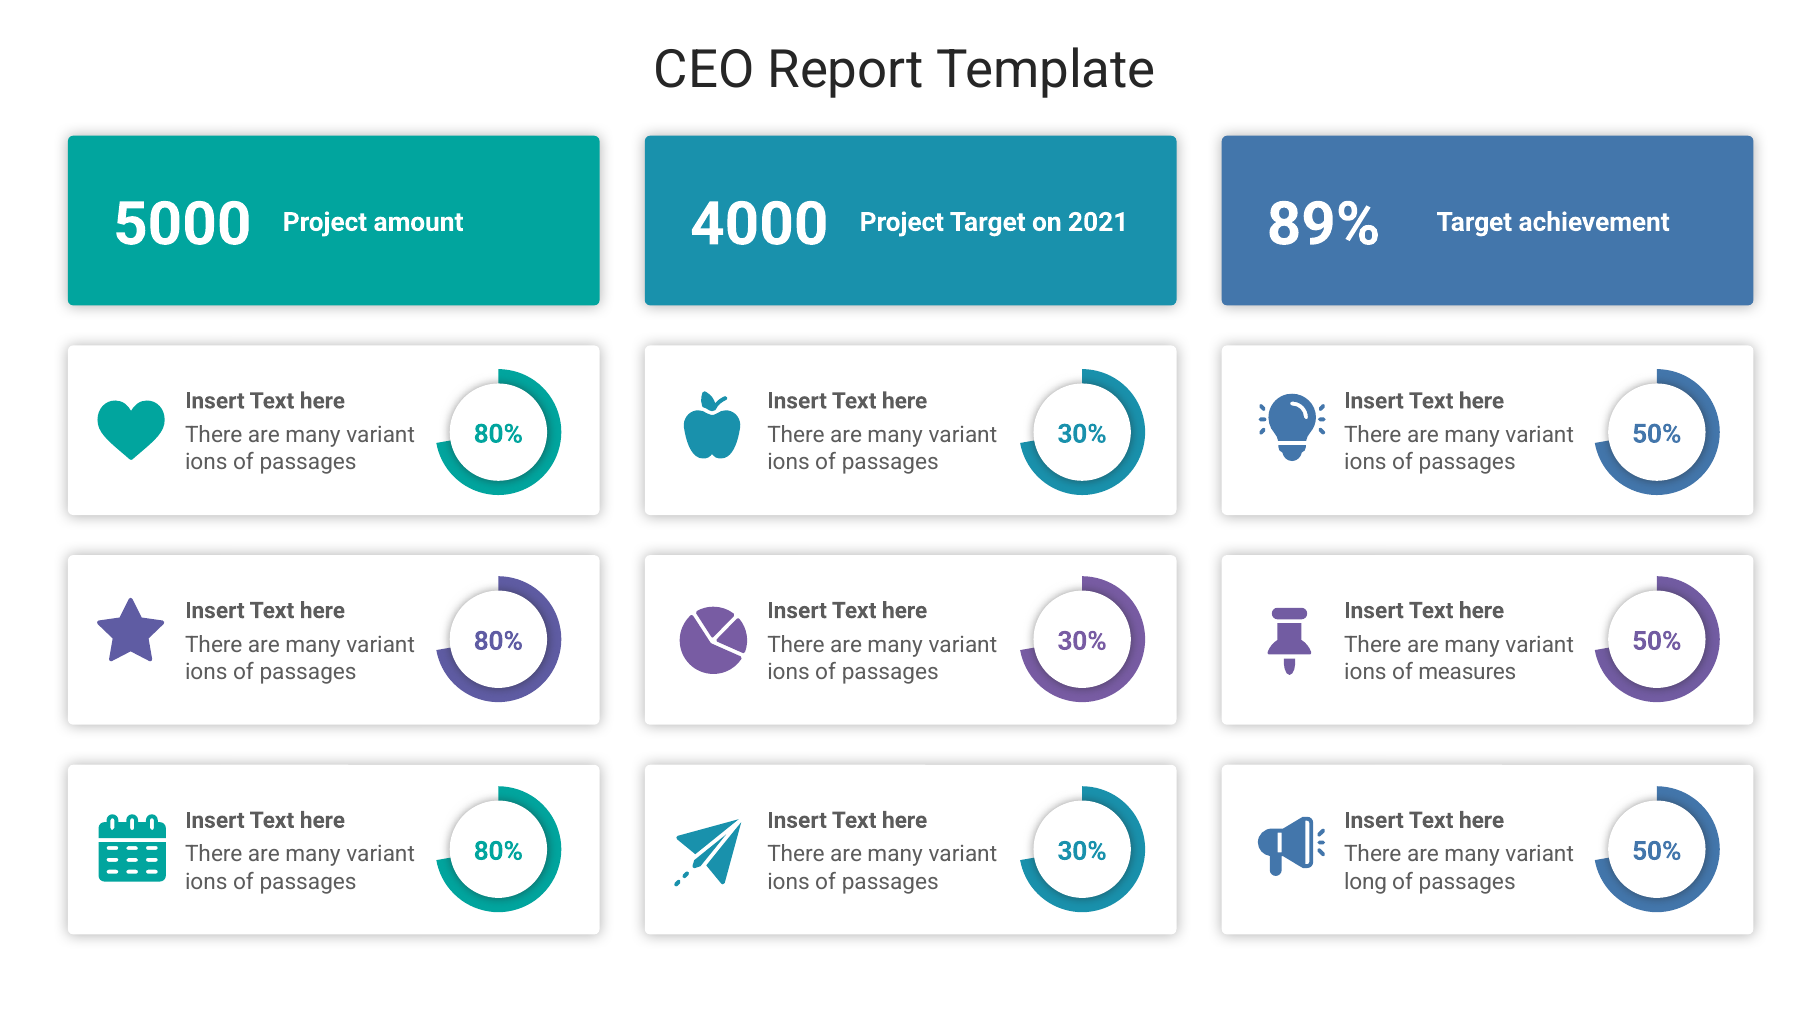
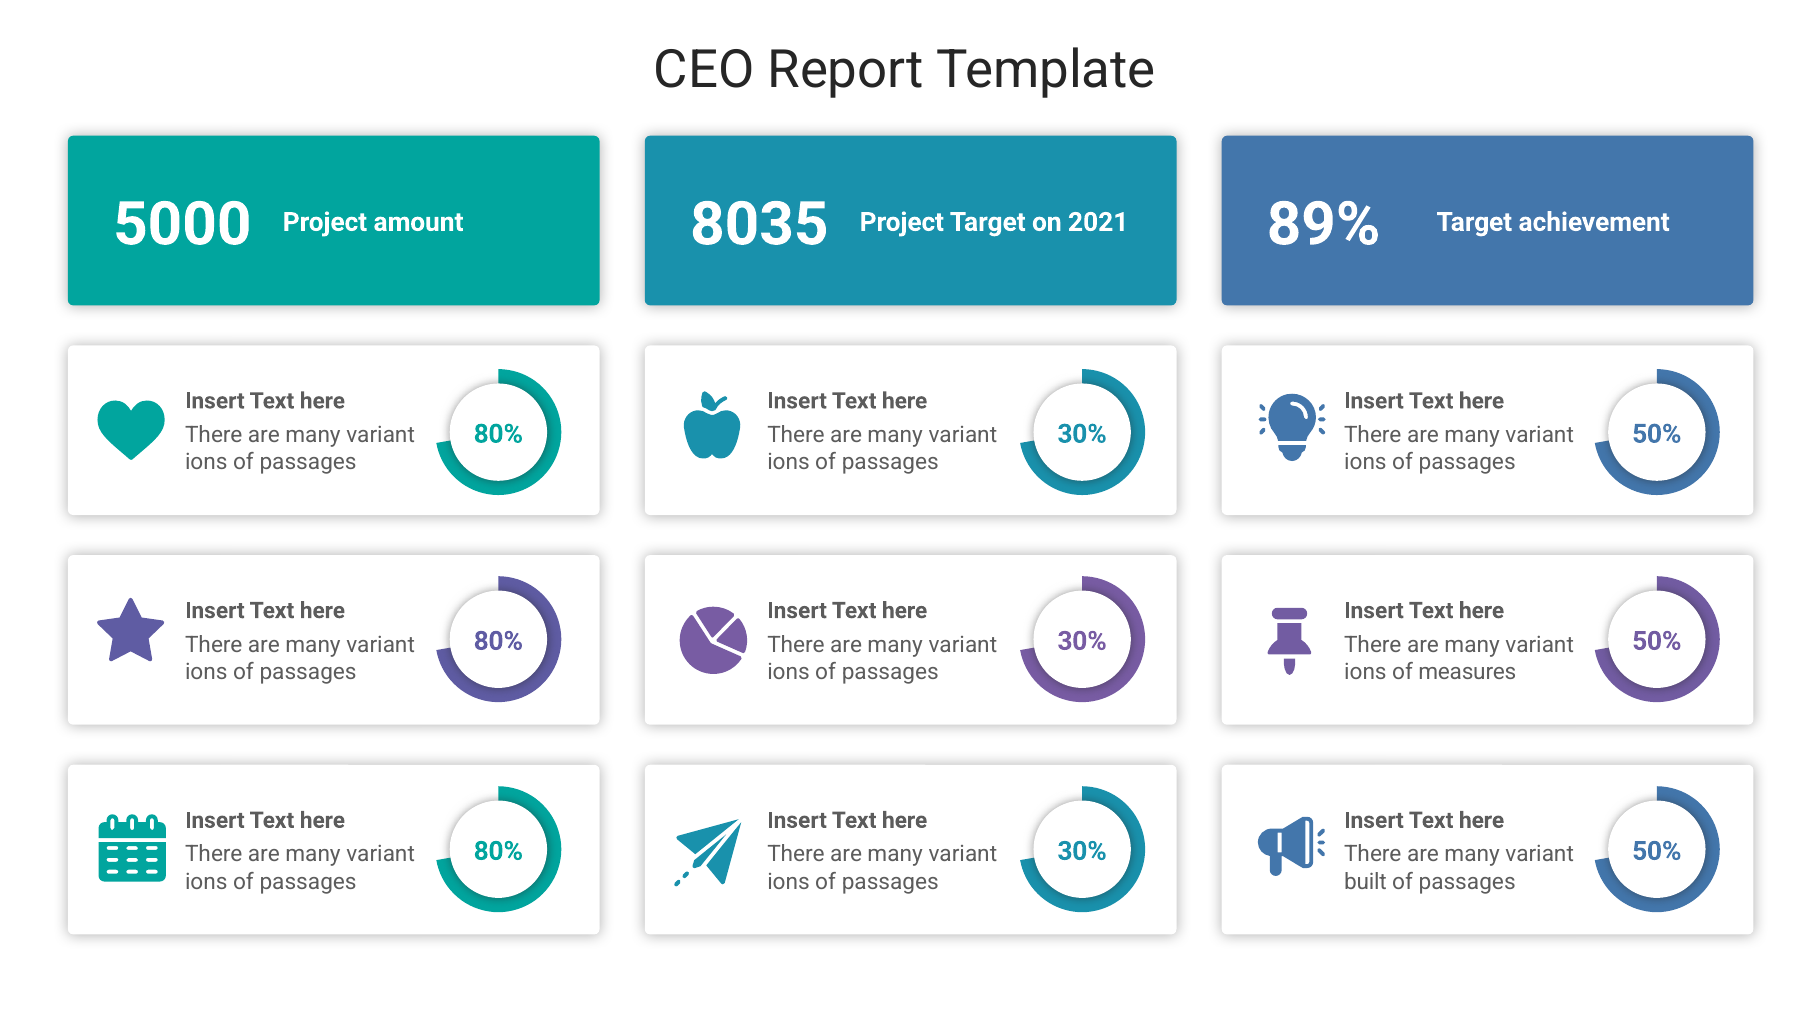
4000: 4000 -> 8035 (759, 224)
long: long -> built (1366, 882)
